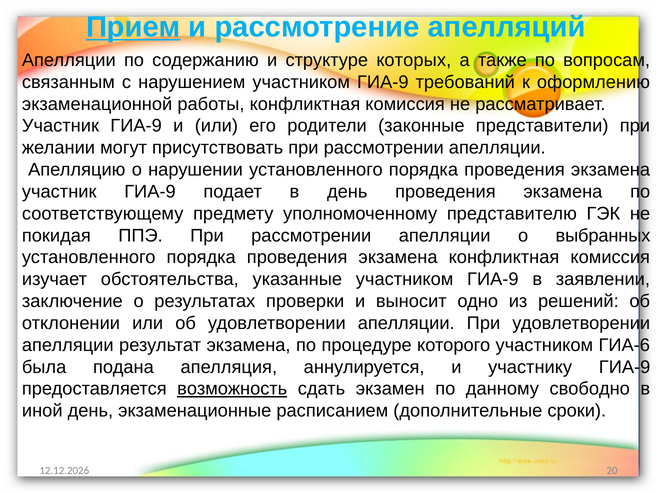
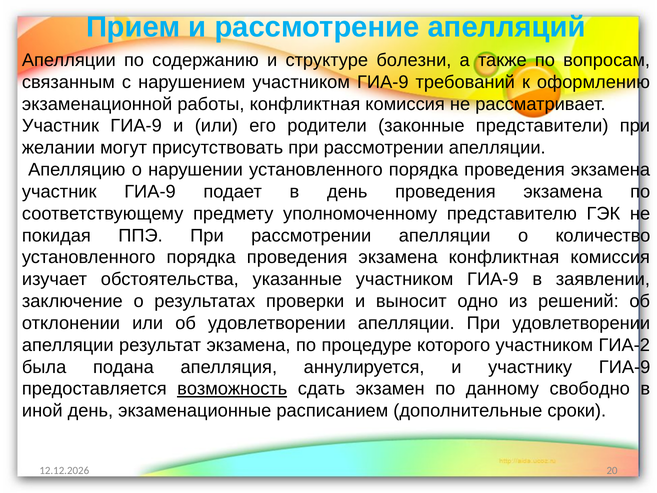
Прием underline: present -> none (133, 27)
которых: которых -> болезни (414, 60)
выбранных: выбранных -> количество (603, 235)
ГИА-6: ГИА-6 -> ГИА-2 (624, 345)
